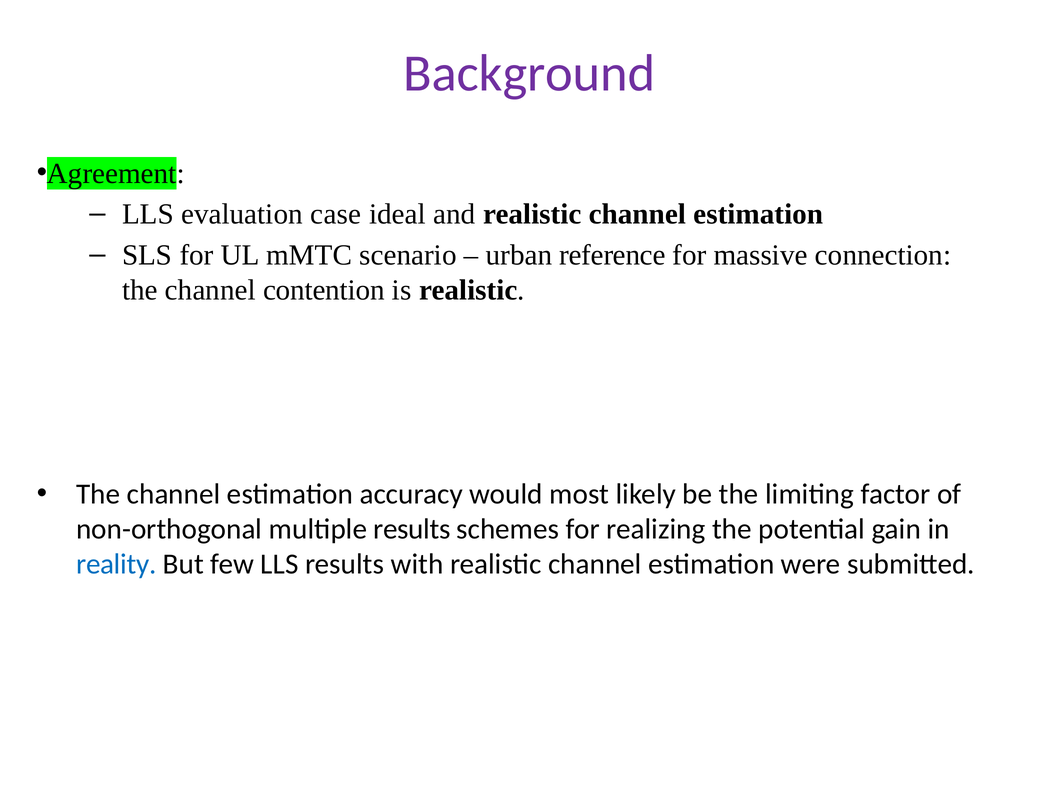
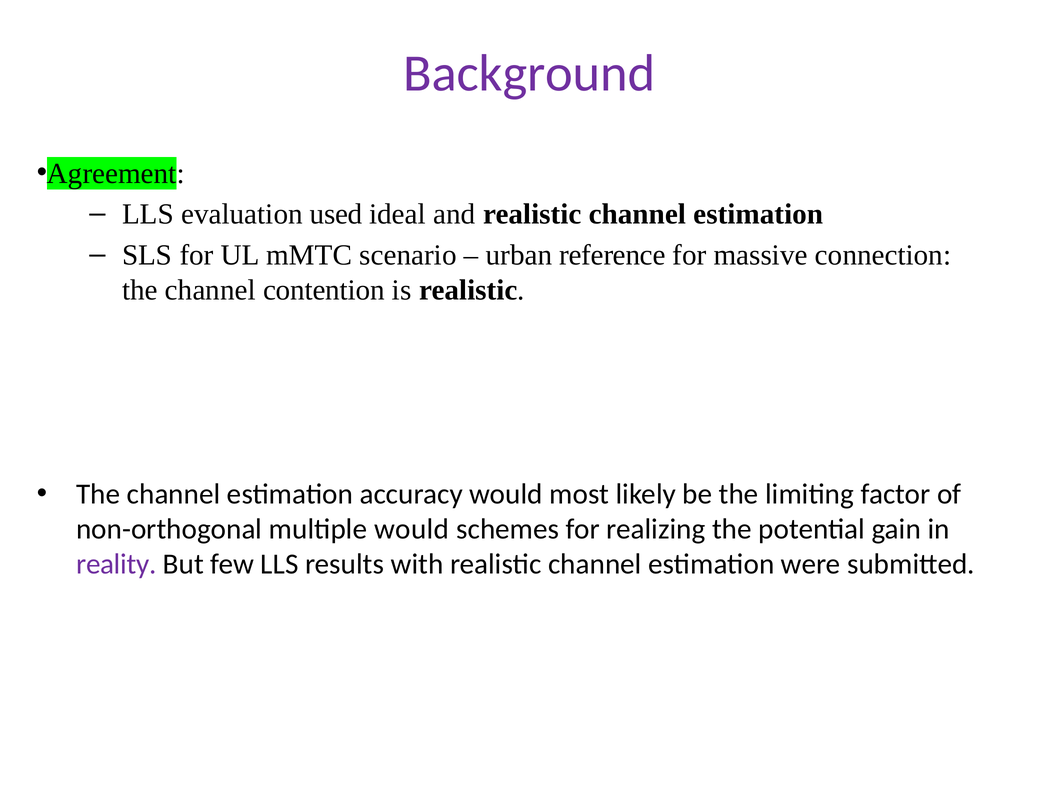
case: case -> used (336, 214)
multiple results: results -> would (412, 530)
reality colour: blue -> purple (116, 565)
